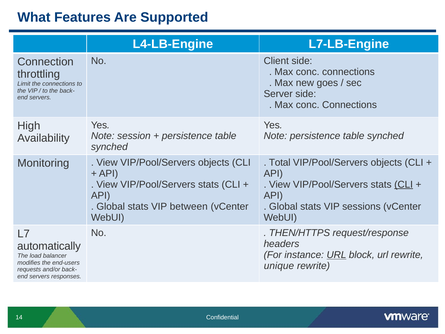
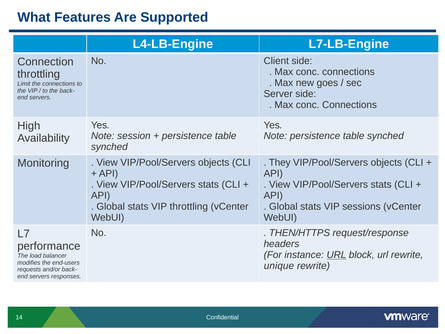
Total: Total -> They (280, 162)
CLI underline: present -> none (404, 184)
VIP between: between -> throttling (189, 206)
automatically: automatically -> performance (49, 246)
